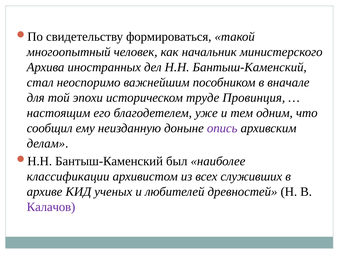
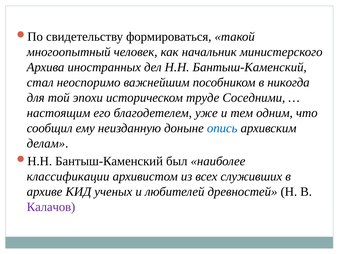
вначале: вначале -> никогда (288, 82)
Провинция: Провинция -> Соседними (254, 98)
опись colour: purple -> blue (222, 128)
